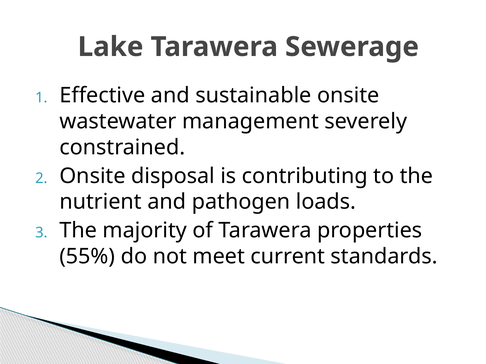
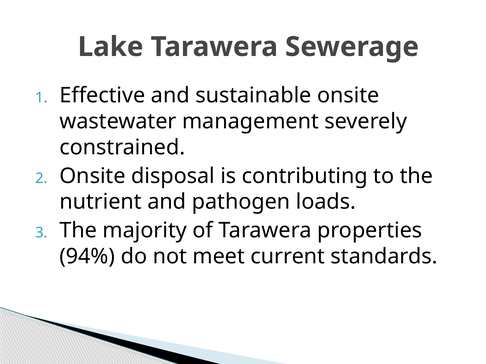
55%: 55% -> 94% (87, 257)
